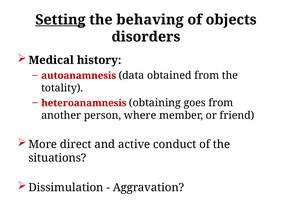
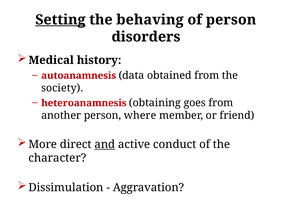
of objects: objects -> person (231, 20)
totality: totality -> society (62, 88)
and underline: none -> present (105, 144)
situations: situations -> character (57, 158)
